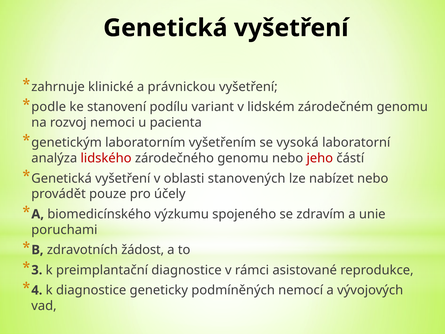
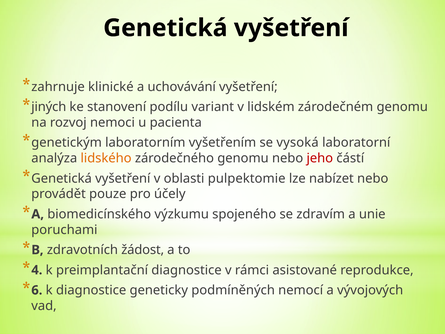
právnickou: právnickou -> uchovávání (182, 87)
podle: podle -> jiných (49, 107)
lidského colour: red -> orange (106, 158)
stanovených: stanovených -> pulpektomie (247, 178)
3: 3 -> 4 (37, 270)
4: 4 -> 6 (37, 290)
